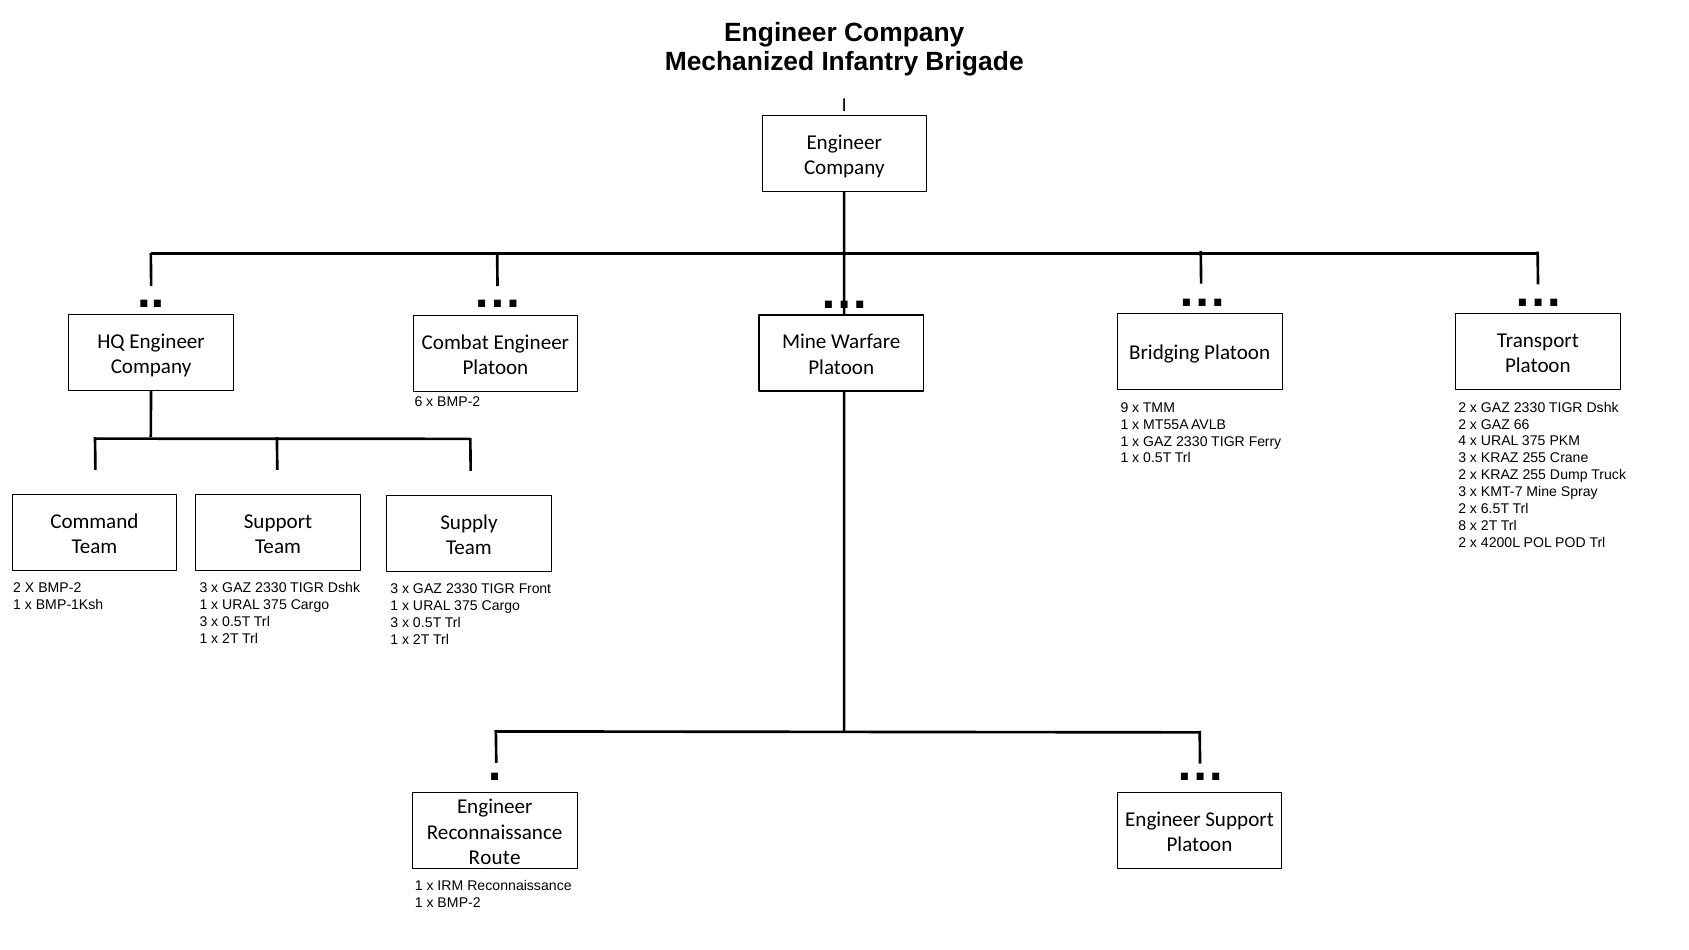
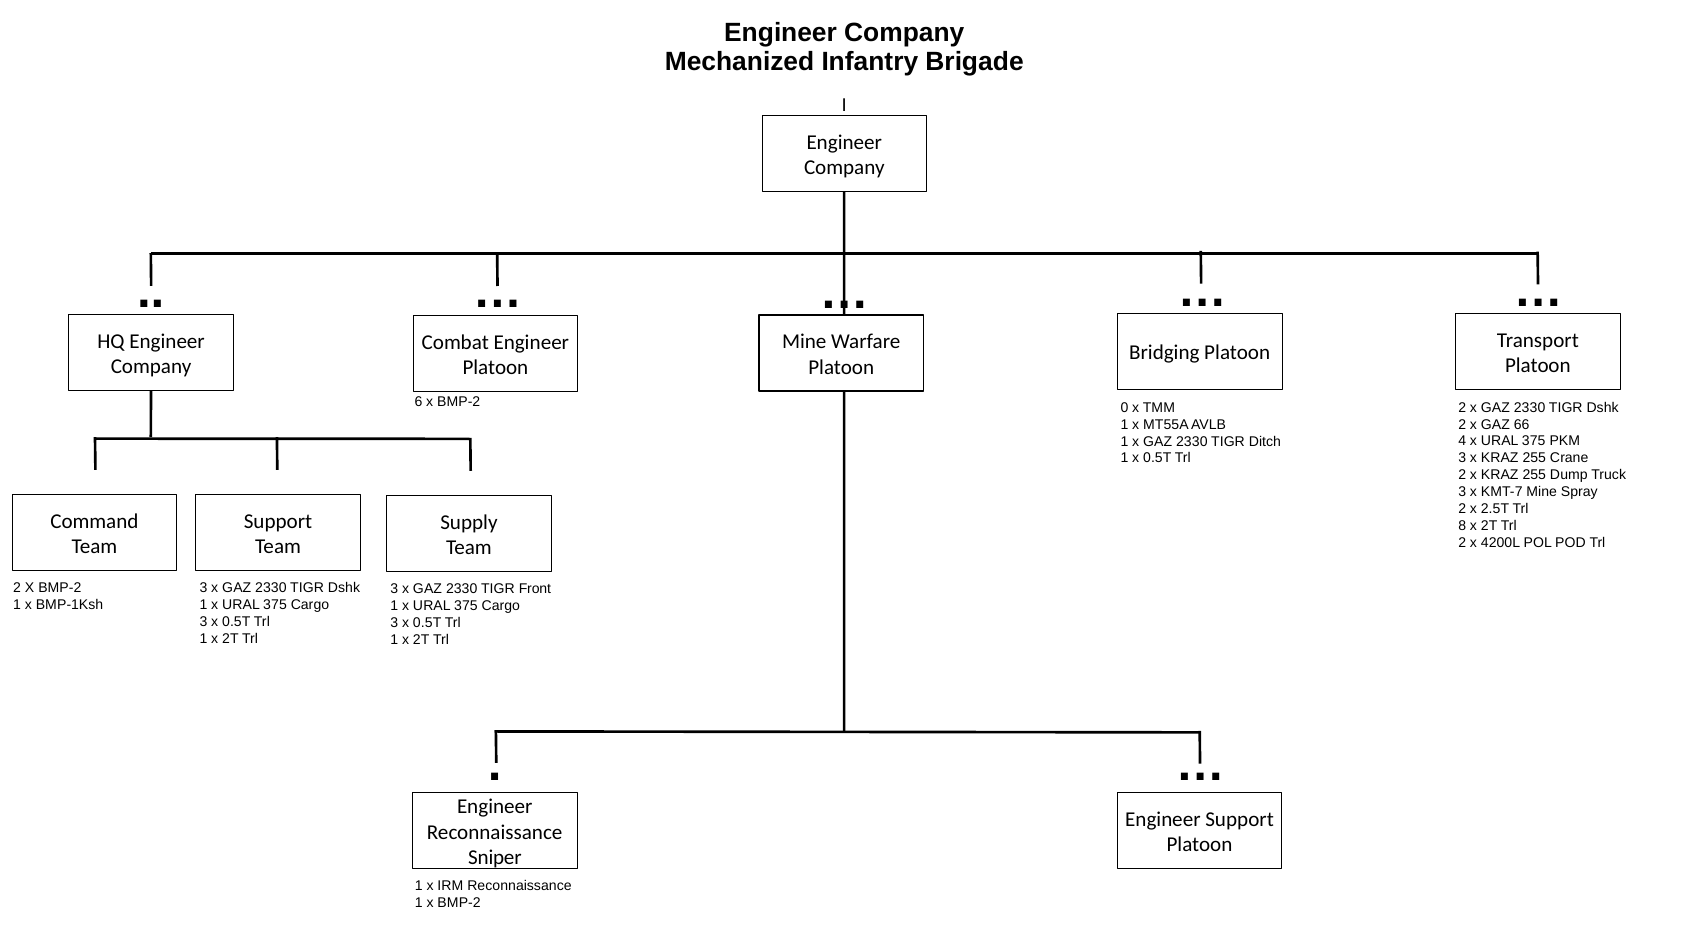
9: 9 -> 0 (1124, 408)
Ferry: Ferry -> Ditch (1265, 441)
6.5T: 6.5T -> 2.5T (1495, 509)
Route: Route -> Sniper (495, 857)
